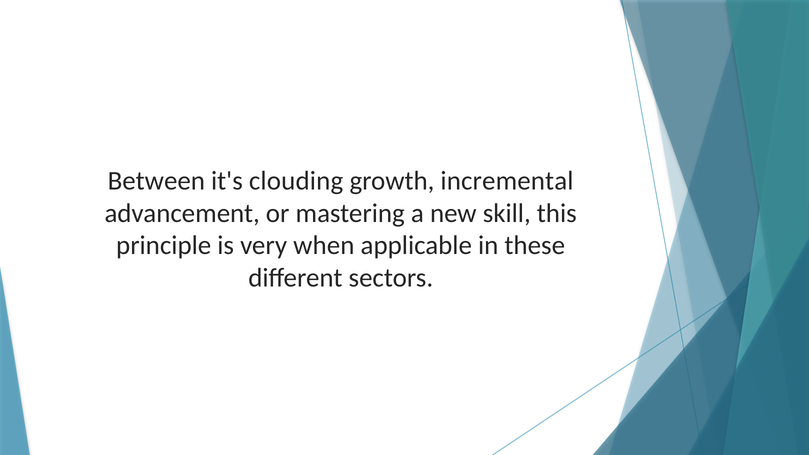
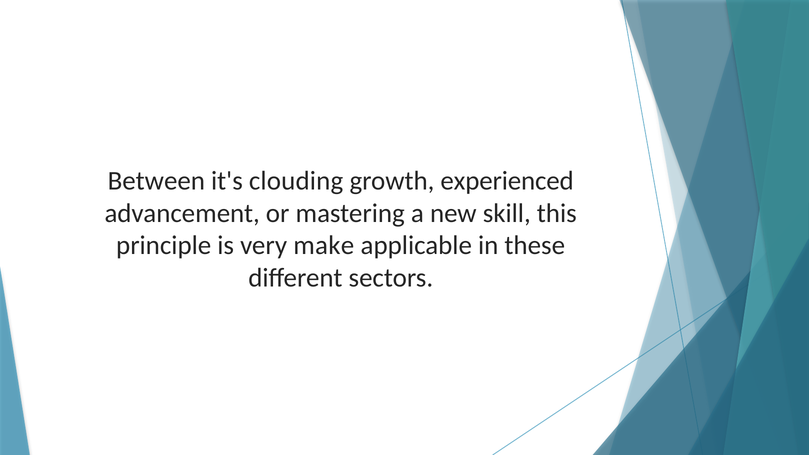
incremental: incremental -> experienced (507, 181)
when: when -> make (324, 246)
